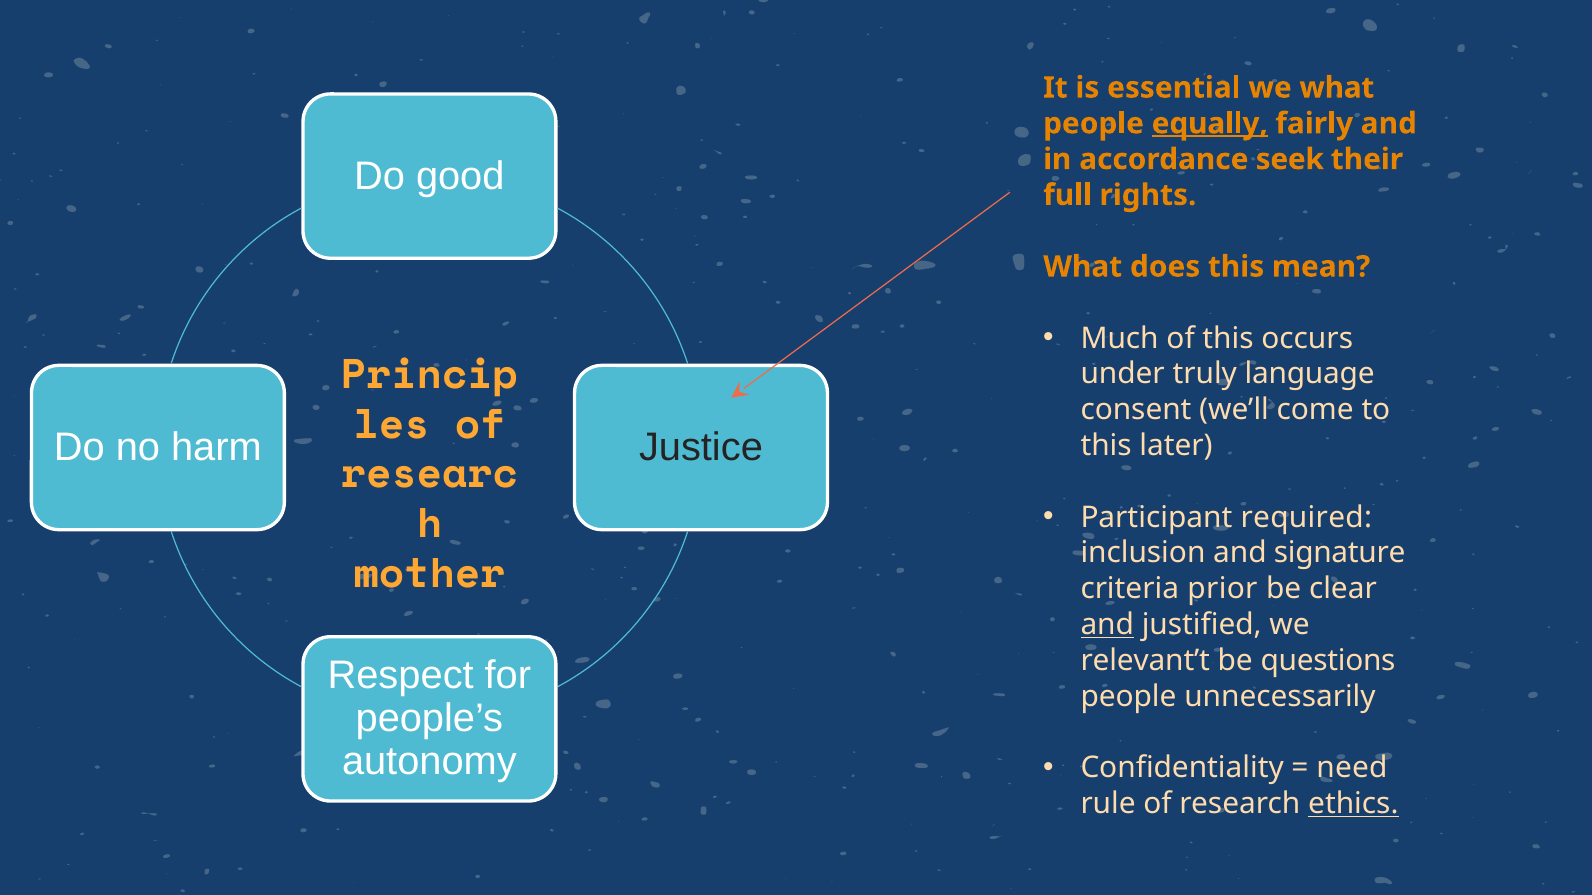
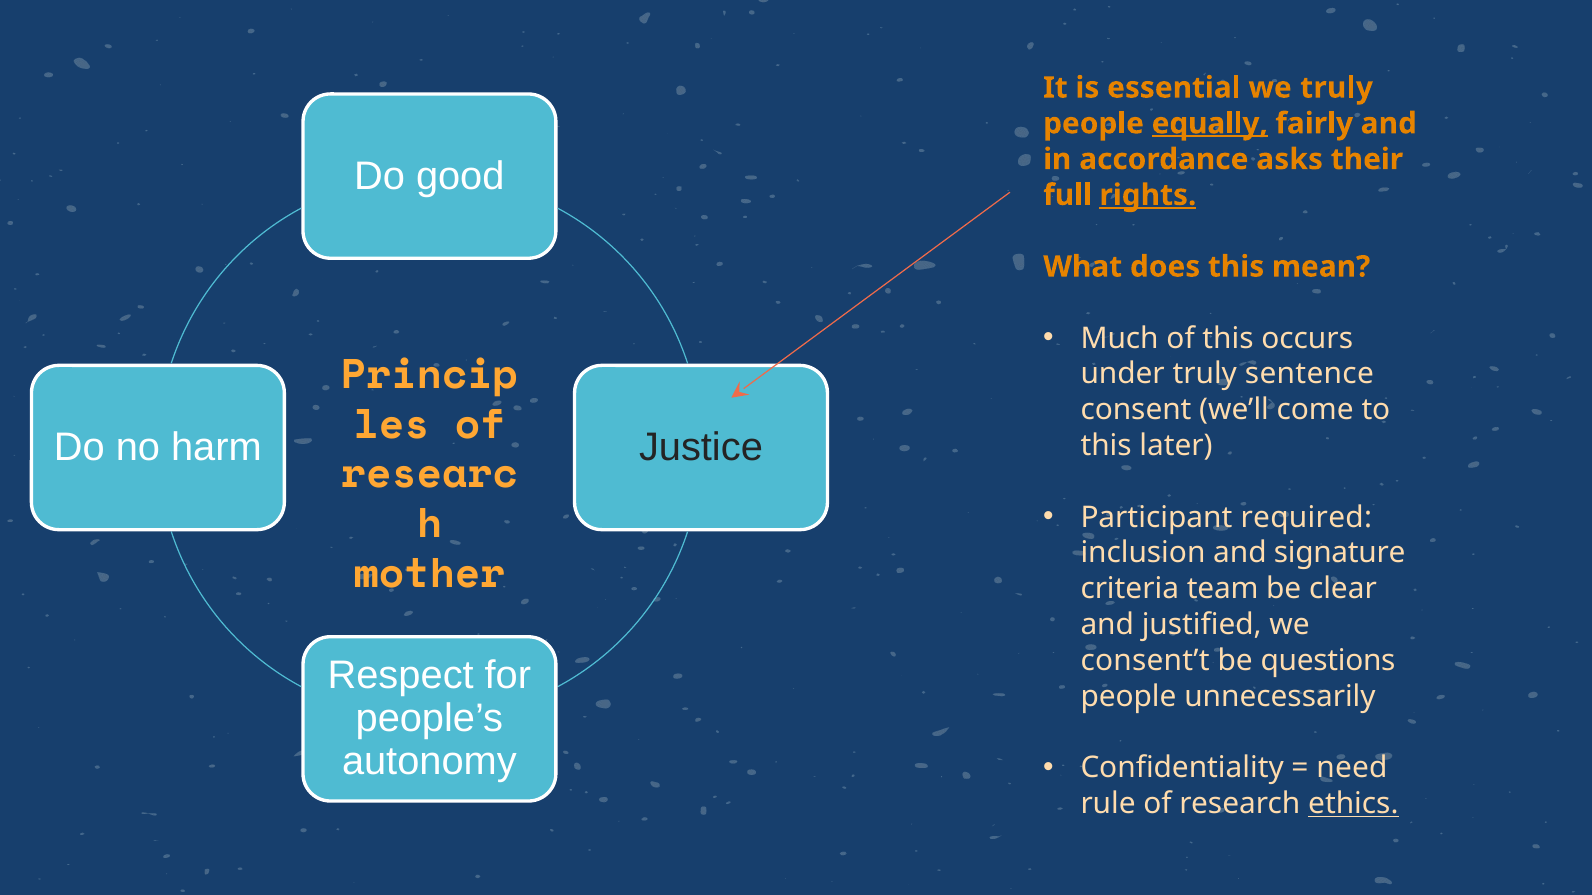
we what: what -> truly (1337, 88)
seek: seek -> asks (1290, 159)
rights underline: none -> present (1148, 195)
language: language -> sentence (1309, 374)
prior: prior -> team (1223, 589)
and underline: present -> none (1107, 625)
relevant’t: relevant’t -> consent’t (1145, 661)
